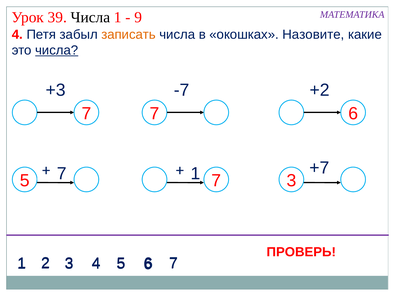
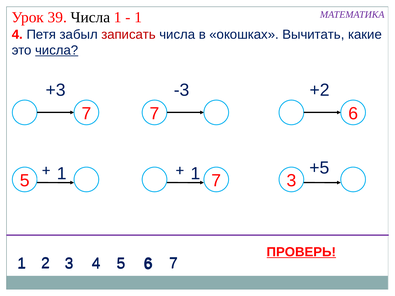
9: 9 -> 1 (138, 17)
записать colour: orange -> red (129, 34)
Назовите: Назовите -> Вычитать (313, 34)
-7: -7 -> -3 (182, 90)
7: 7 -> 1 (62, 174)
+7: +7 -> +5 (319, 168)
ПРОВЕРЬ underline: none -> present (301, 252)
